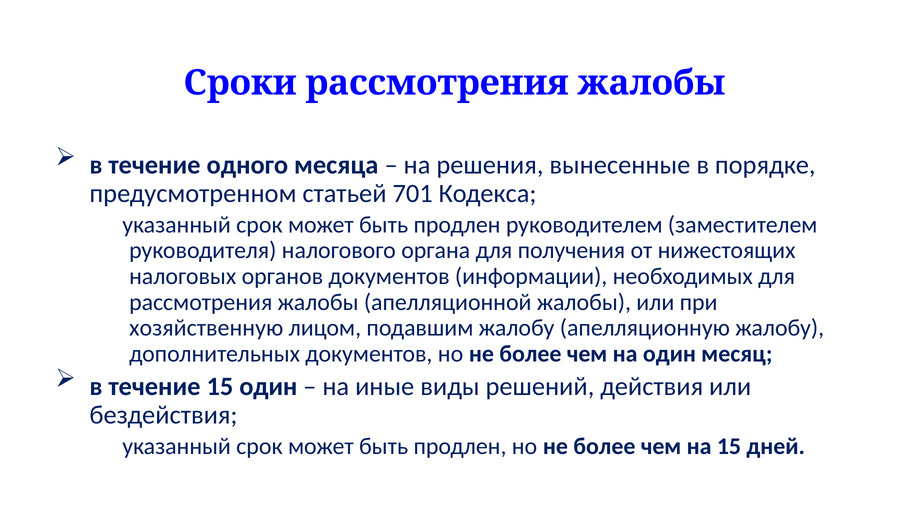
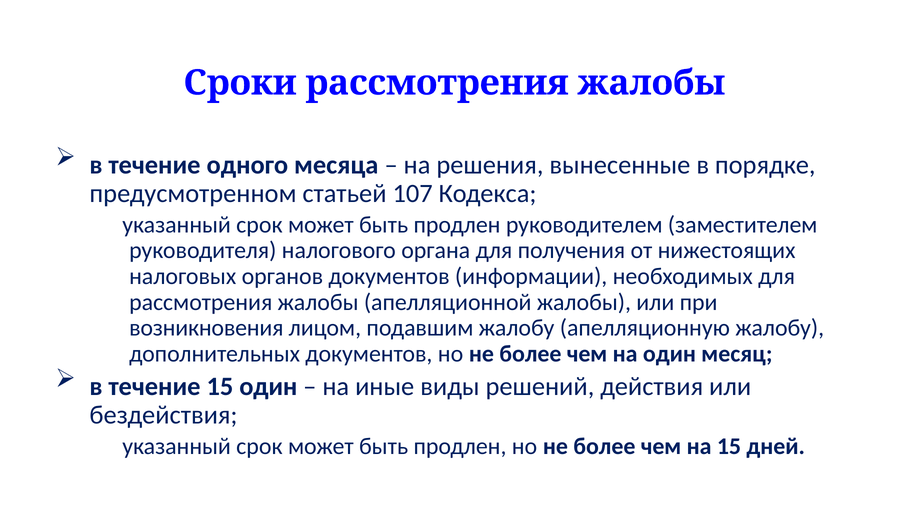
701: 701 -> 107 (413, 193)
хозяйственную: хозяйственную -> возникновения (206, 328)
